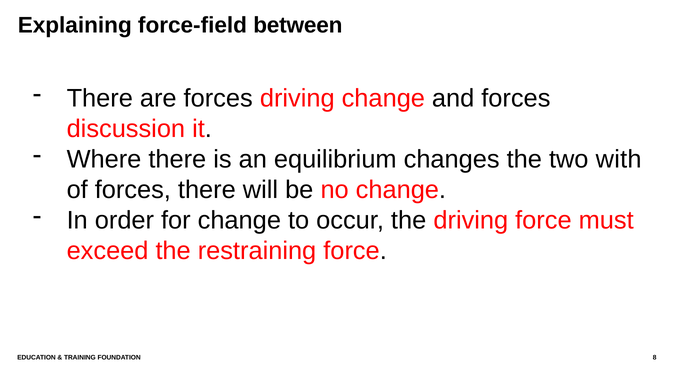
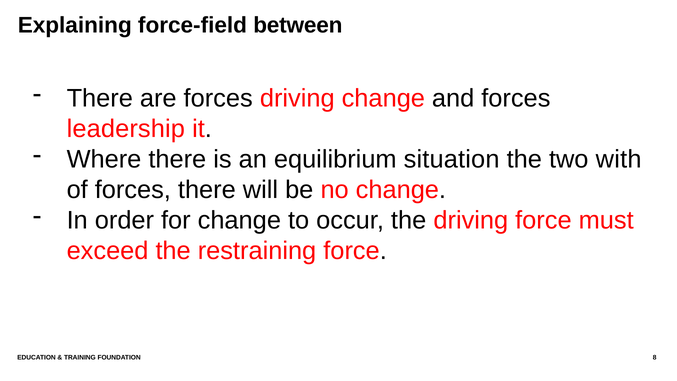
discussion: discussion -> leadership (126, 129)
changes: changes -> situation (452, 159)
